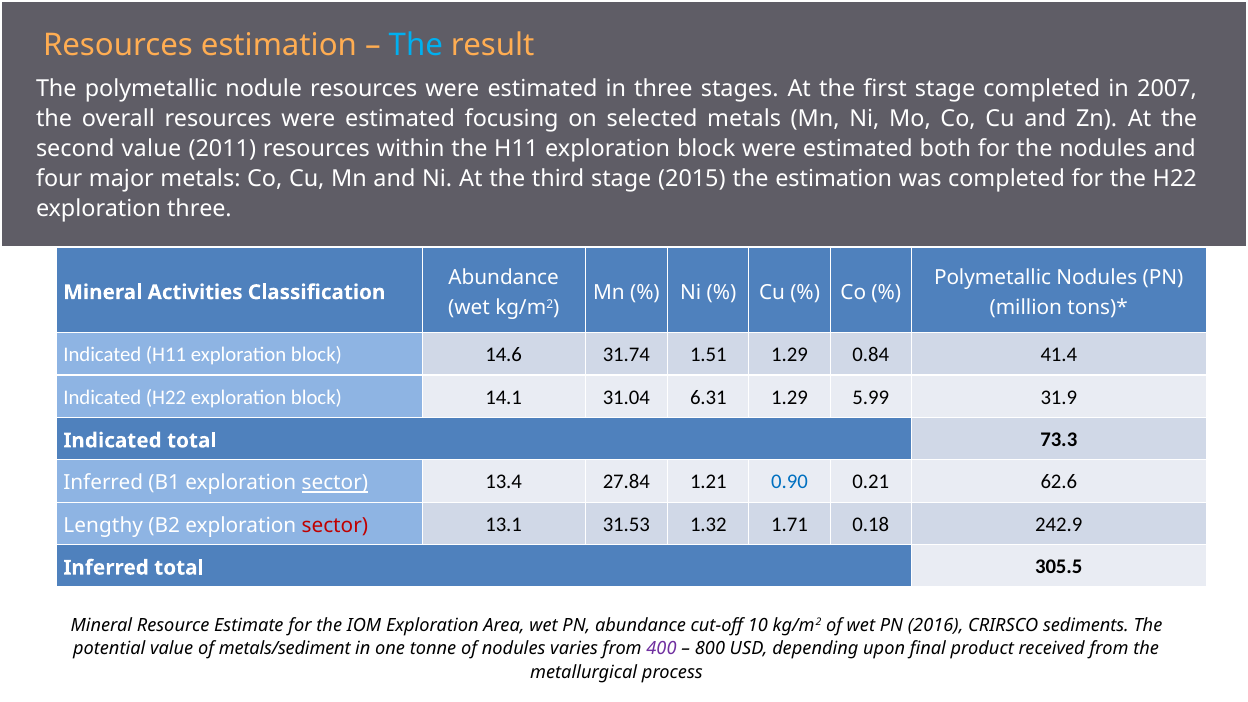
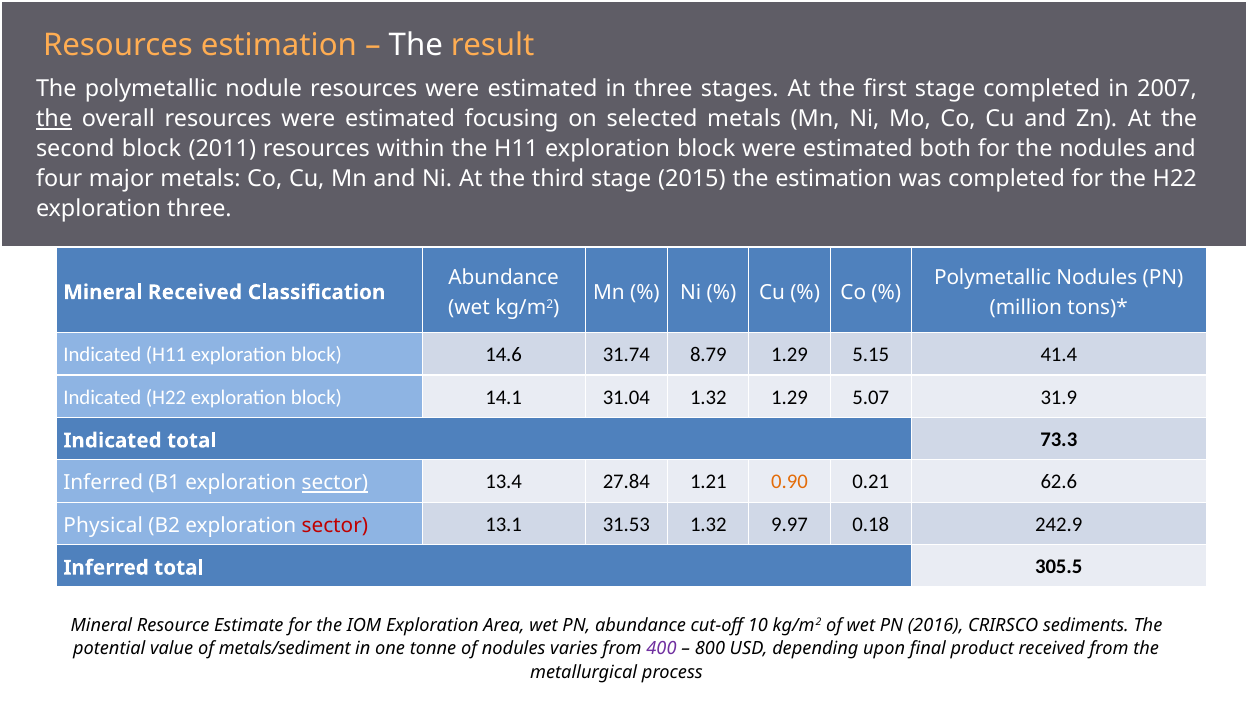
The colour: light blue -> white (416, 45)
the underline: none -> present (54, 119)
second value: value -> block (151, 149)
Mineral Activities: Activities -> Received (195, 292)
1.51: 1.51 -> 8.79 (708, 355)
0.84: 0.84 -> 5.15 (871, 355)
31.04 6.31: 6.31 -> 1.32 (708, 397)
5.99: 5.99 -> 5.07 (871, 397)
0.90 colour: blue -> orange (790, 482)
Lengthy: Lengthy -> Physical (103, 526)
1.71: 1.71 -> 9.97 (790, 525)
